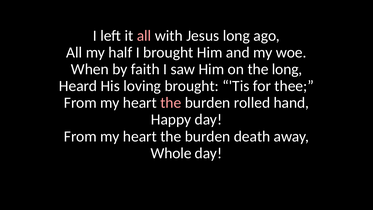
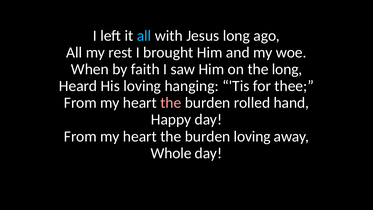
all colour: pink -> light blue (144, 36)
half: half -> rest (120, 52)
loving brought: brought -> hanging (192, 86)
burden death: death -> loving (252, 136)
